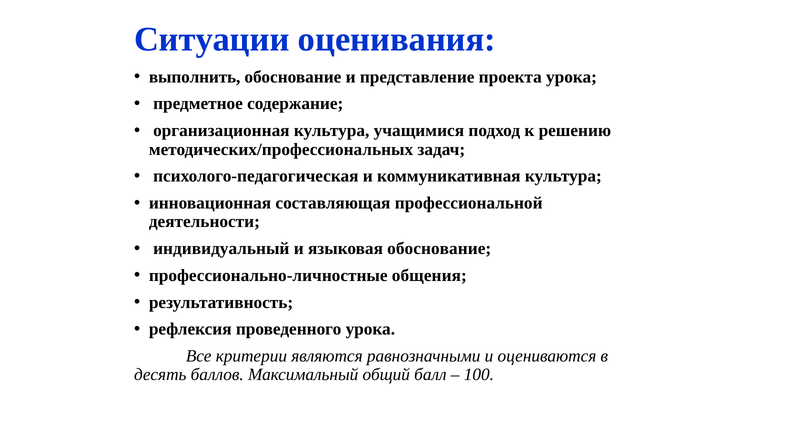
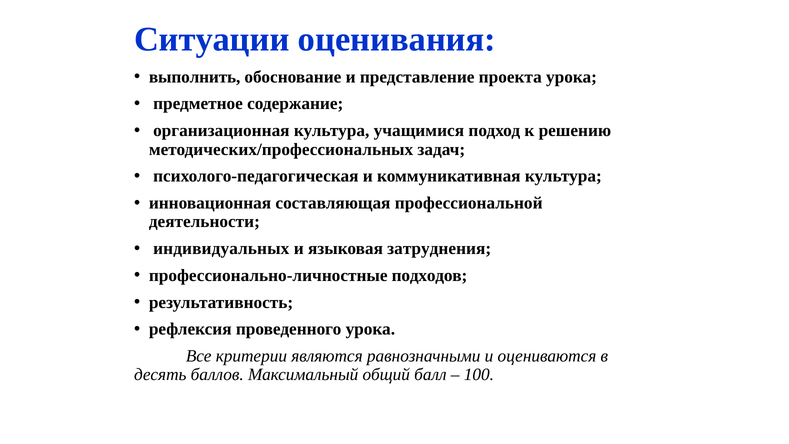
индивидуальный: индивидуальный -> индивидуальных (221, 248)
языковая обоснование: обоснование -> затруднения (439, 248)
общения: общения -> подходов (429, 275)
